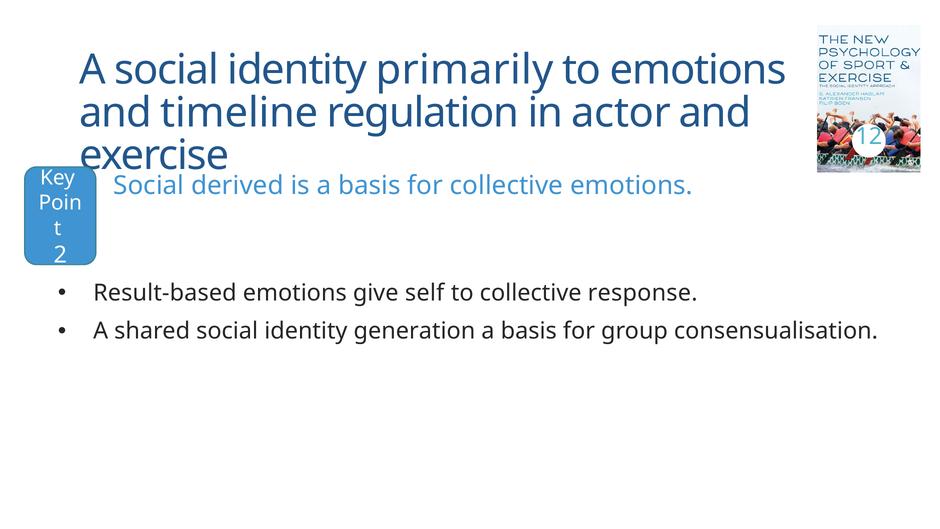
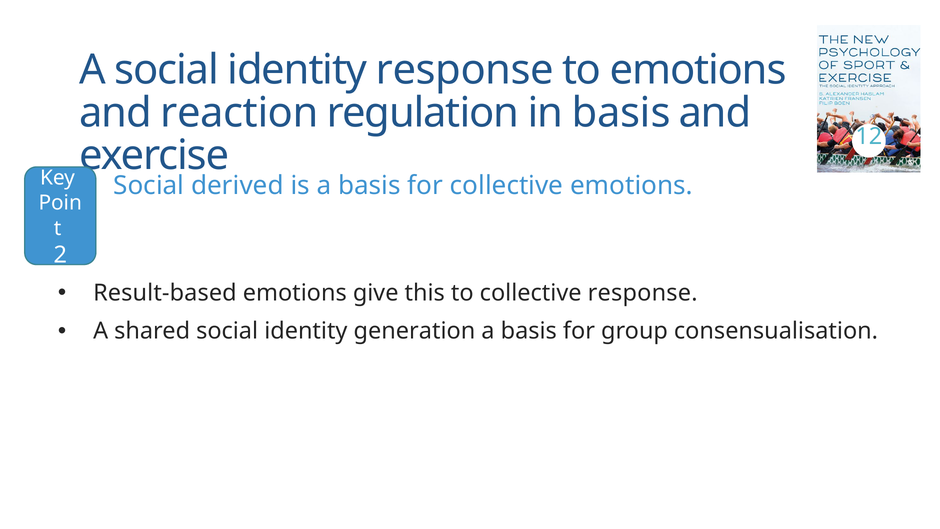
identity primarily: primarily -> response (465, 70)
timeline: timeline -> reaction (239, 113)
in actor: actor -> basis (621, 113)
self: self -> this (425, 293)
